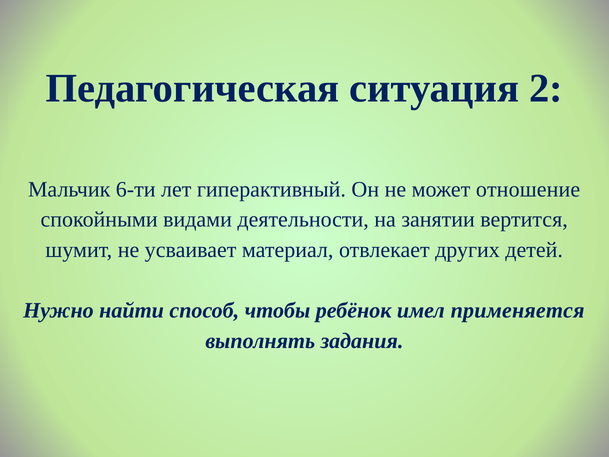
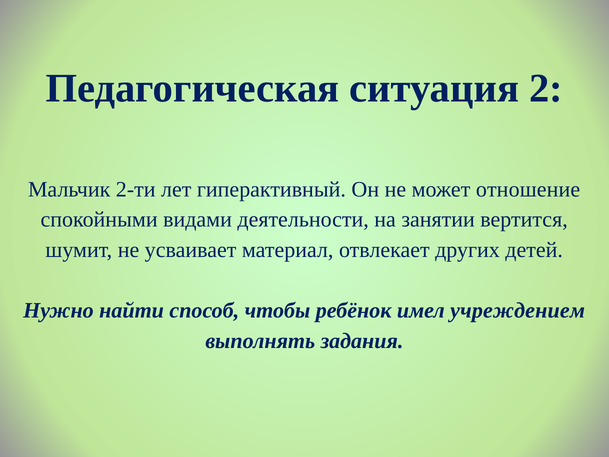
6-ти: 6-ти -> 2-ти (136, 189)
применяется: применяется -> учреждением (518, 311)
